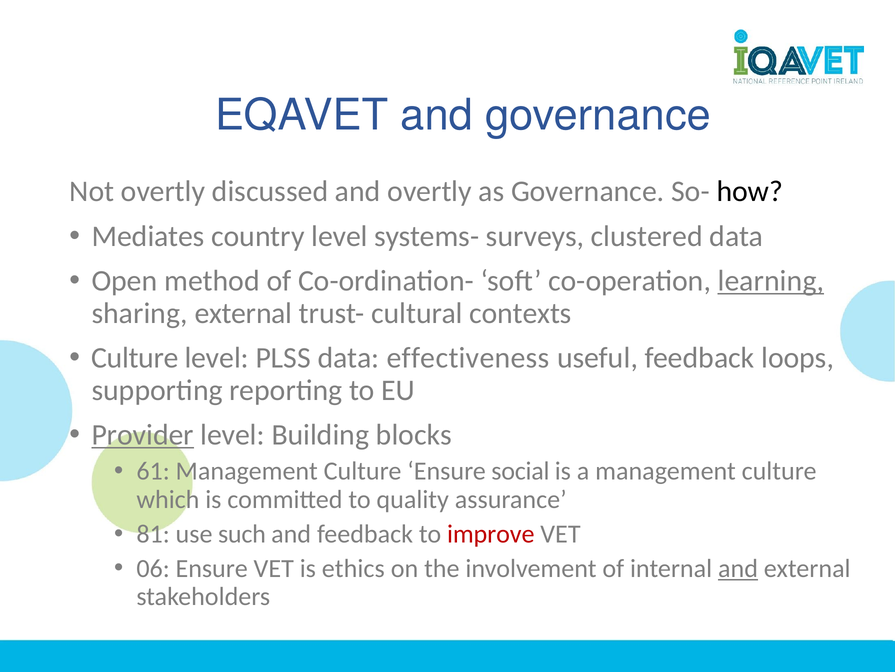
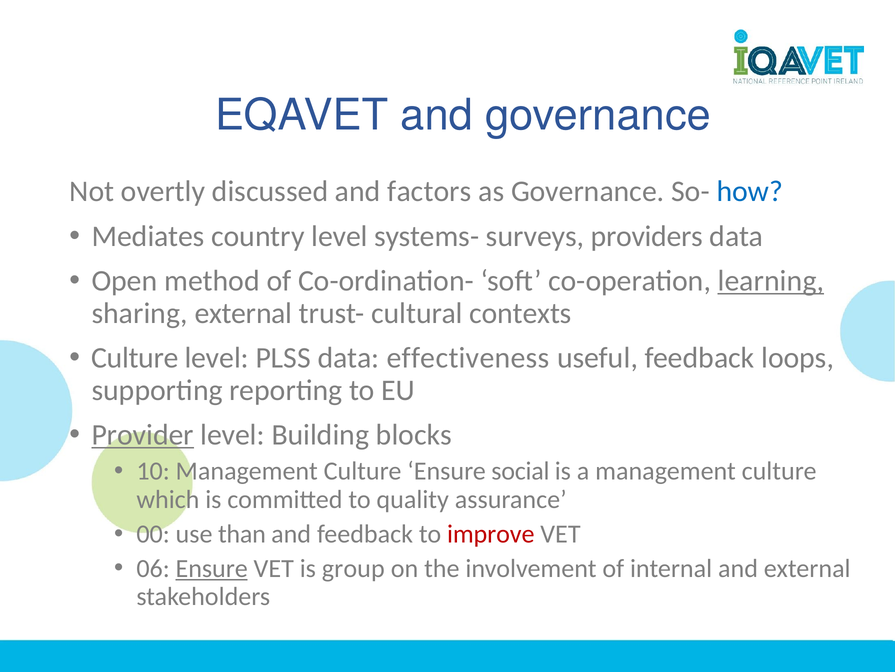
and overtly: overtly -> factors (429, 191)
how colour: black -> blue (750, 191)
clustered: clustered -> providers (647, 236)
61: 61 -> 10 (153, 471)
81: 81 -> 00 (153, 533)
such: such -> than (242, 533)
Ensure underline: none -> present (212, 568)
ethics: ethics -> group (353, 568)
and underline: present -> none (738, 568)
